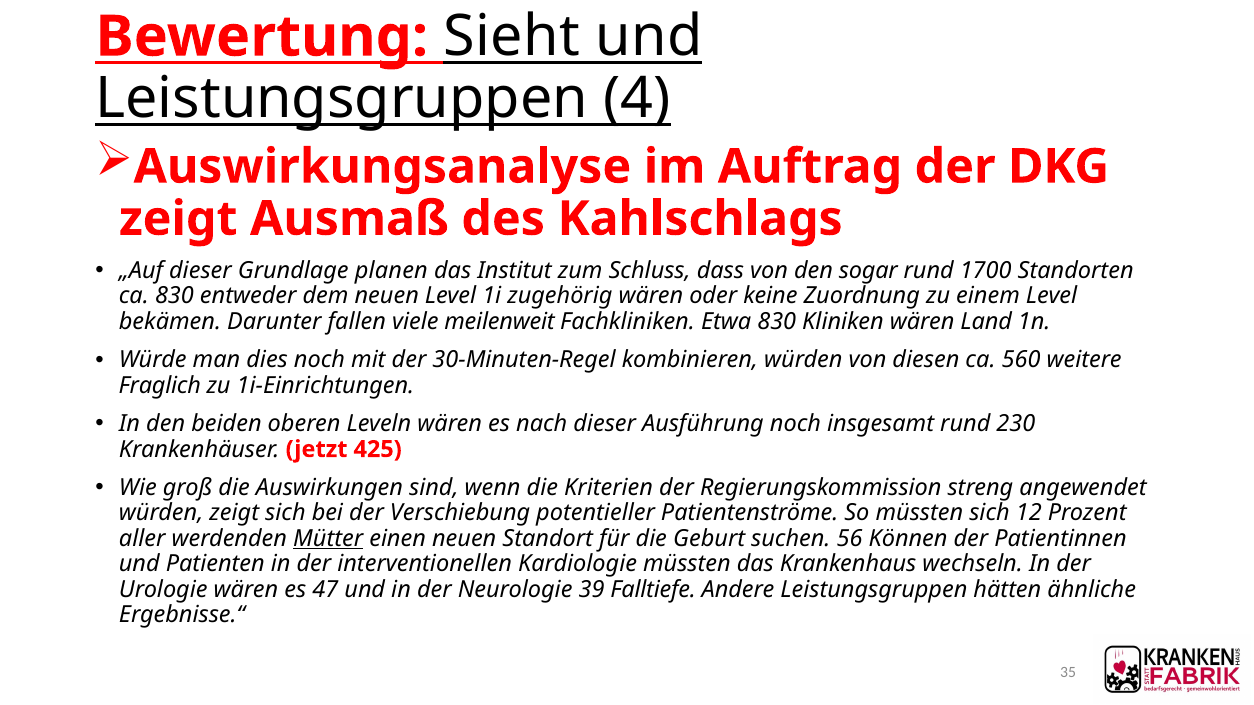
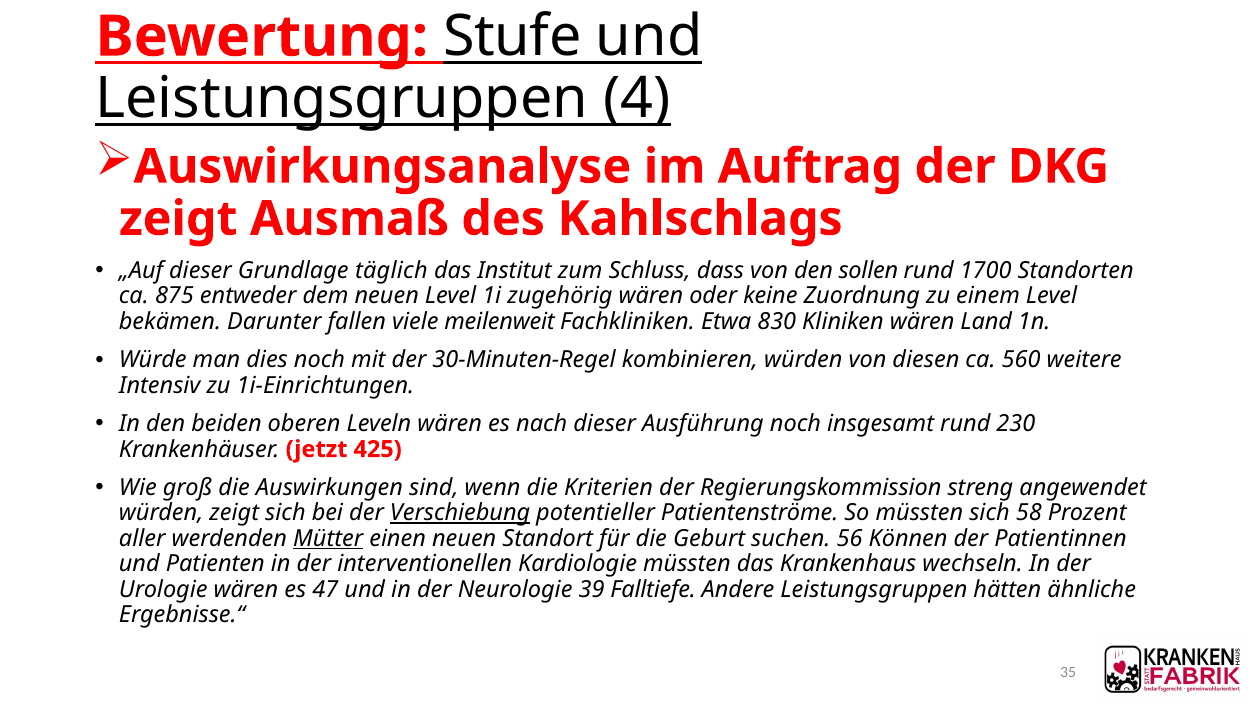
Sieht: Sieht -> Stufe (512, 37)
planen: planen -> täglich (391, 271)
sogar: sogar -> sollen (868, 271)
ca 830: 830 -> 875 (174, 296)
Fraglich: Fraglich -> Intensiv (160, 386)
Verschiebung underline: none -> present (460, 513)
12: 12 -> 58 (1029, 513)
